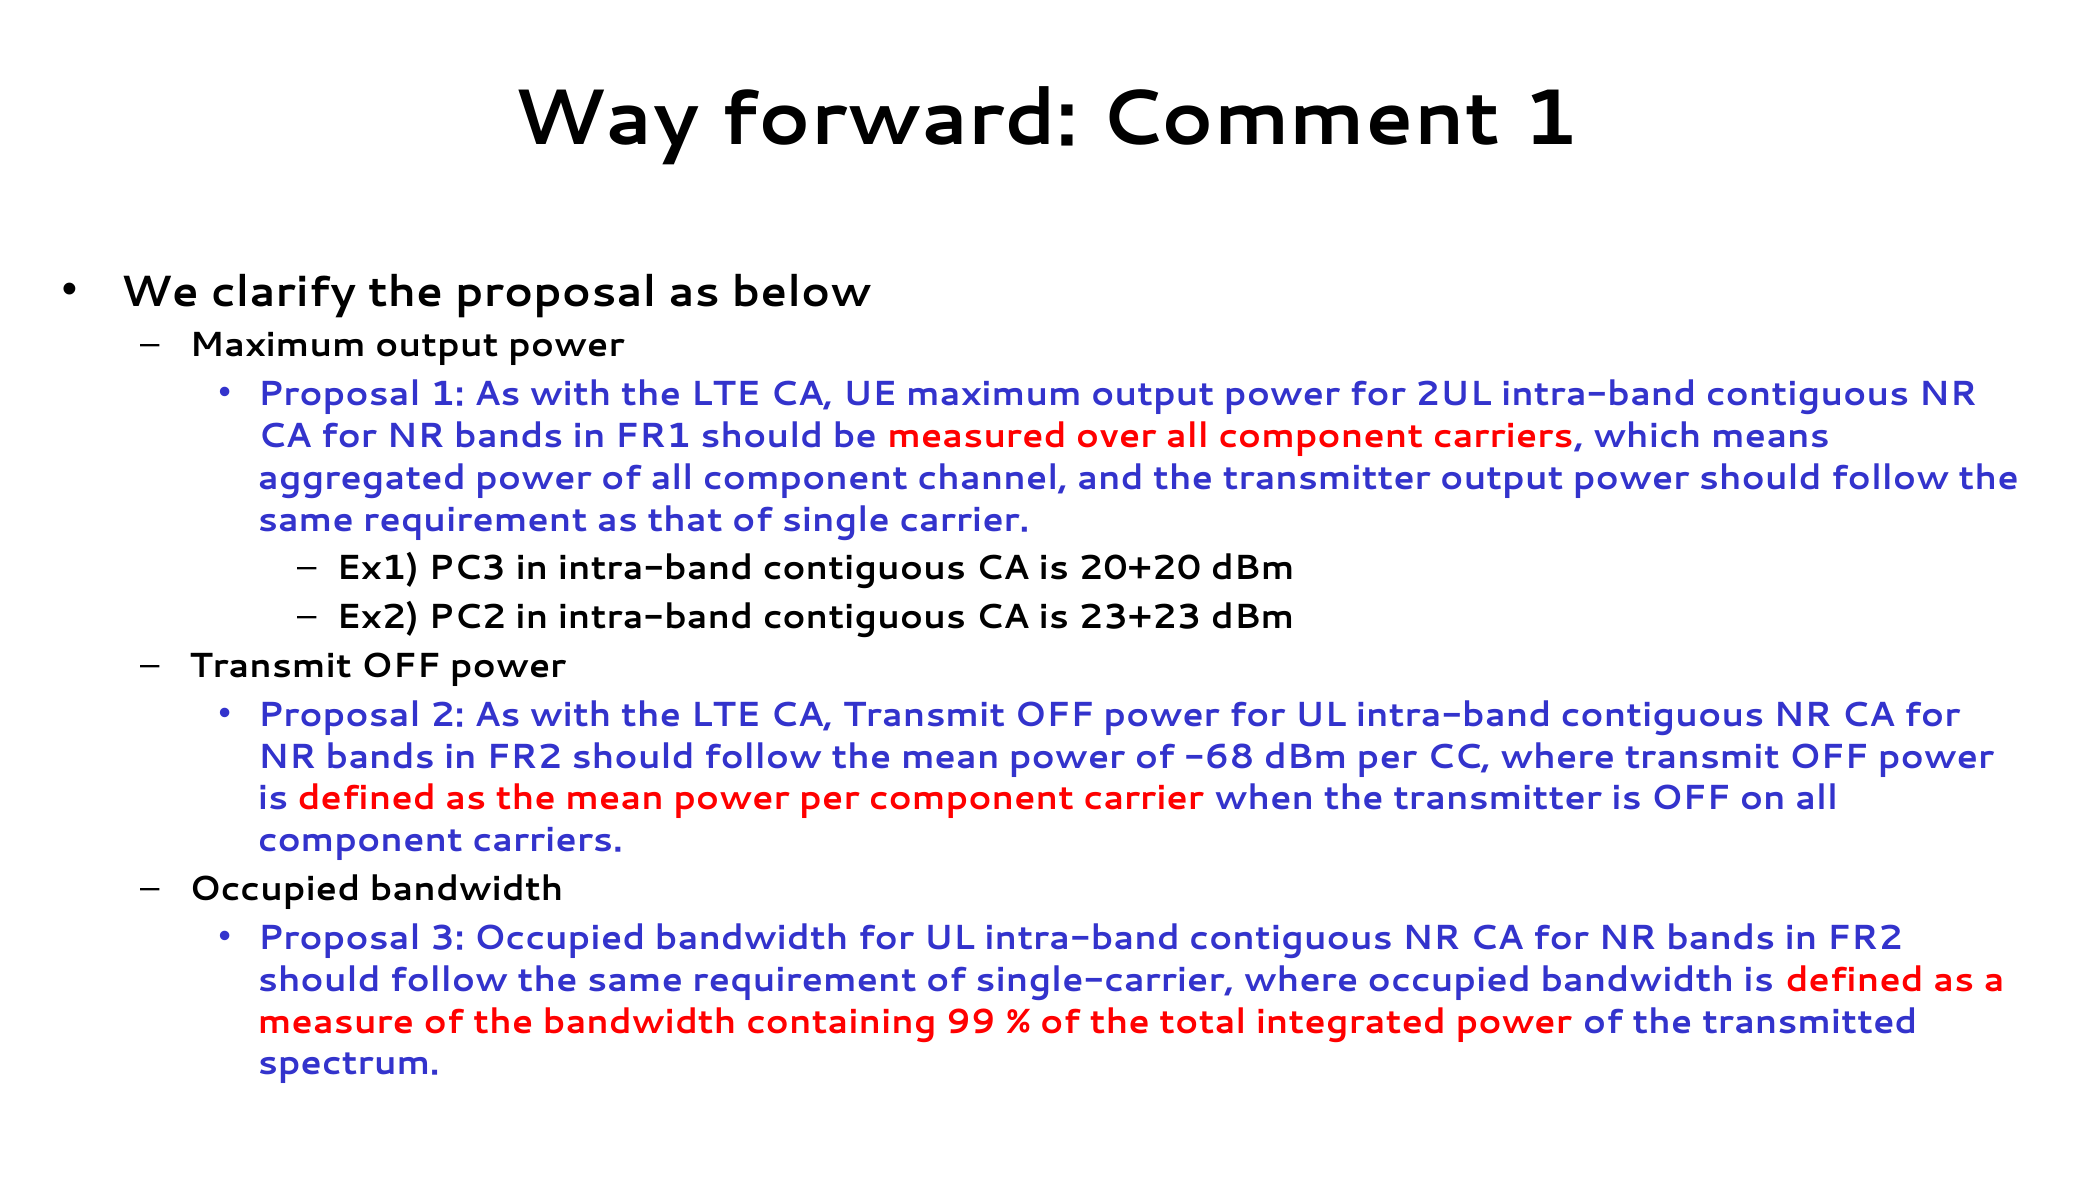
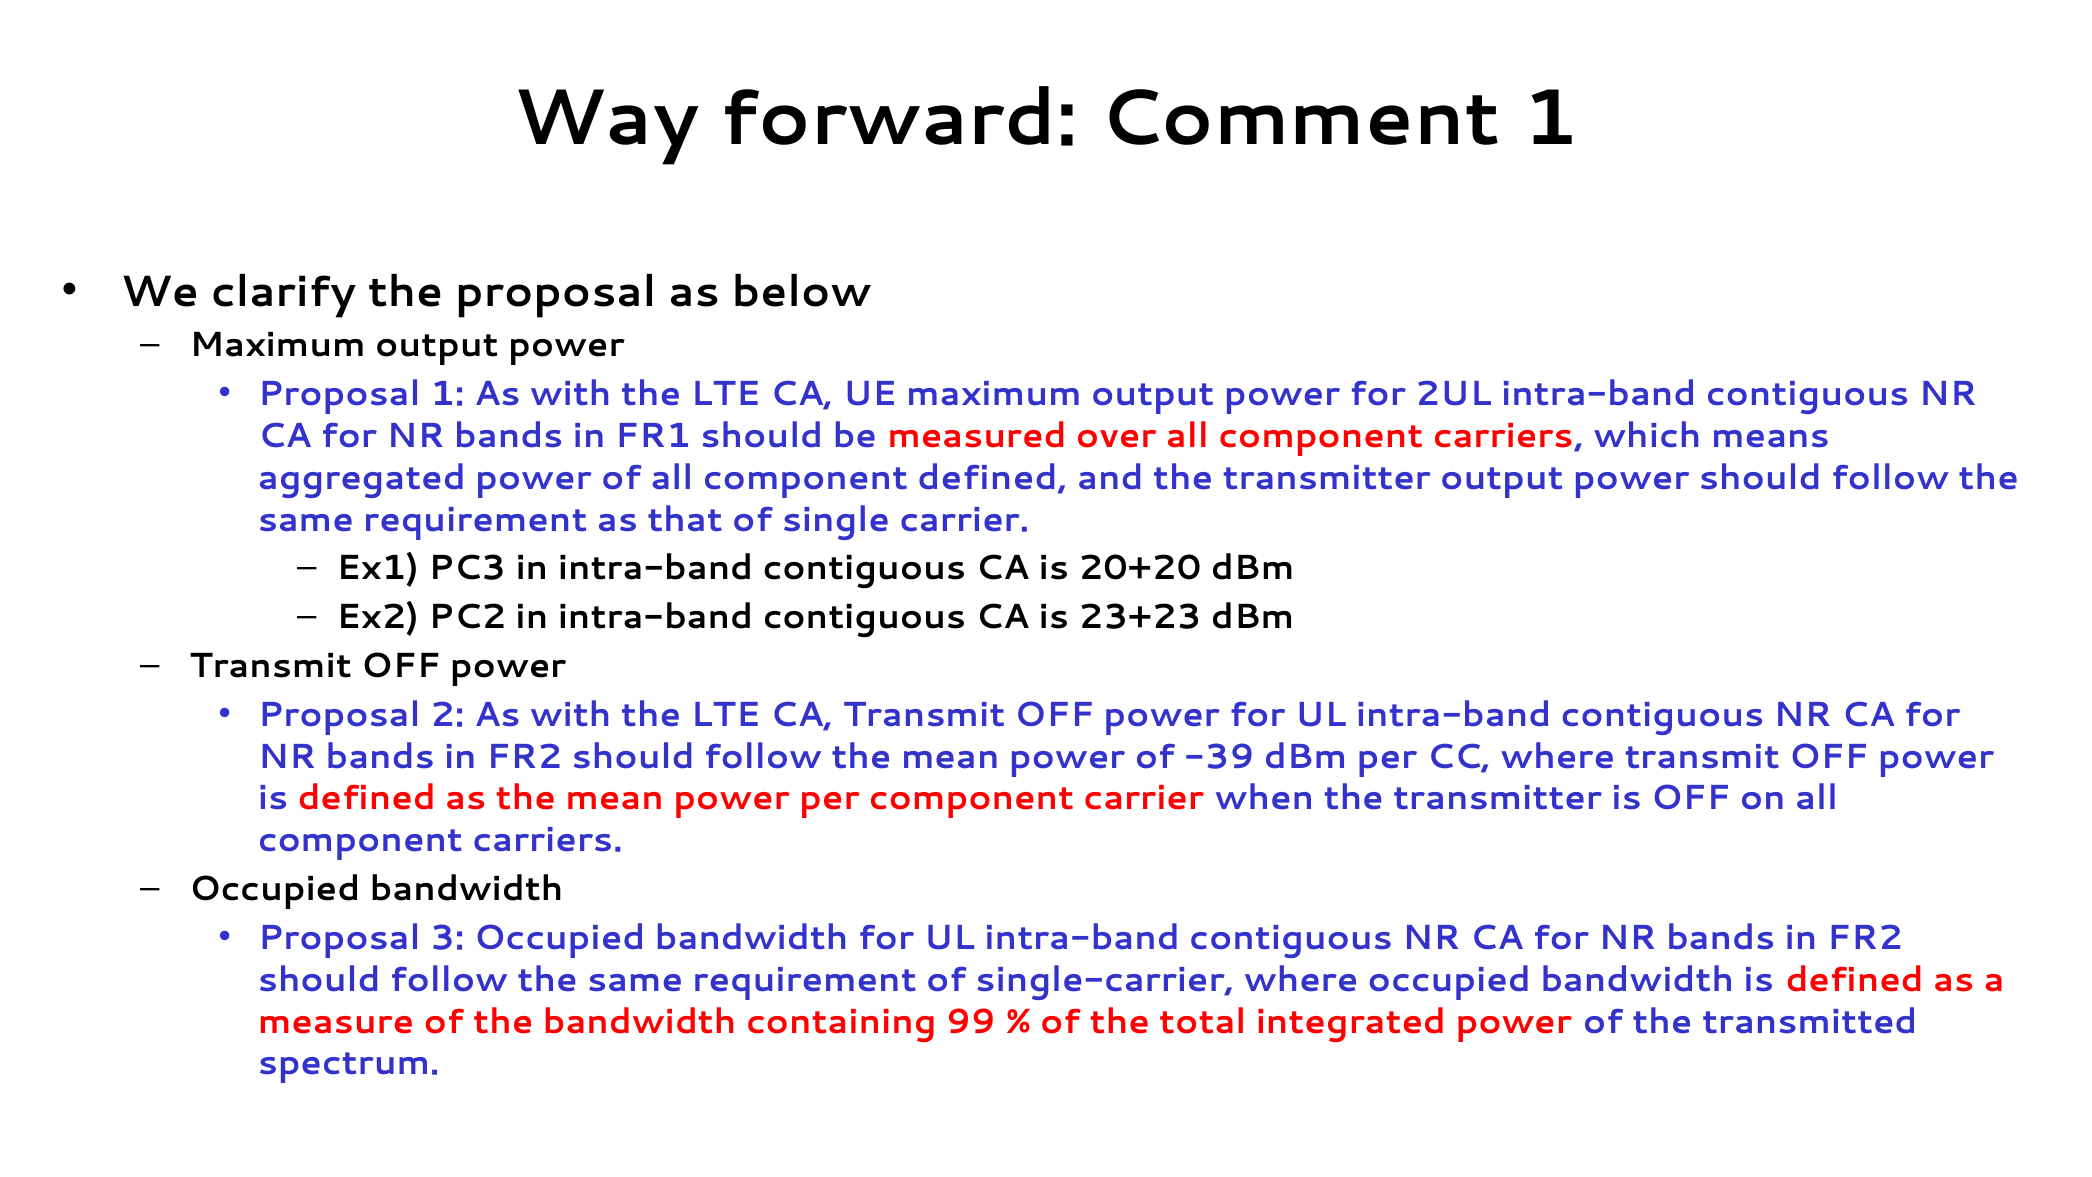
component channel: channel -> defined (992, 478)
-68: -68 -> -39 (1219, 757)
